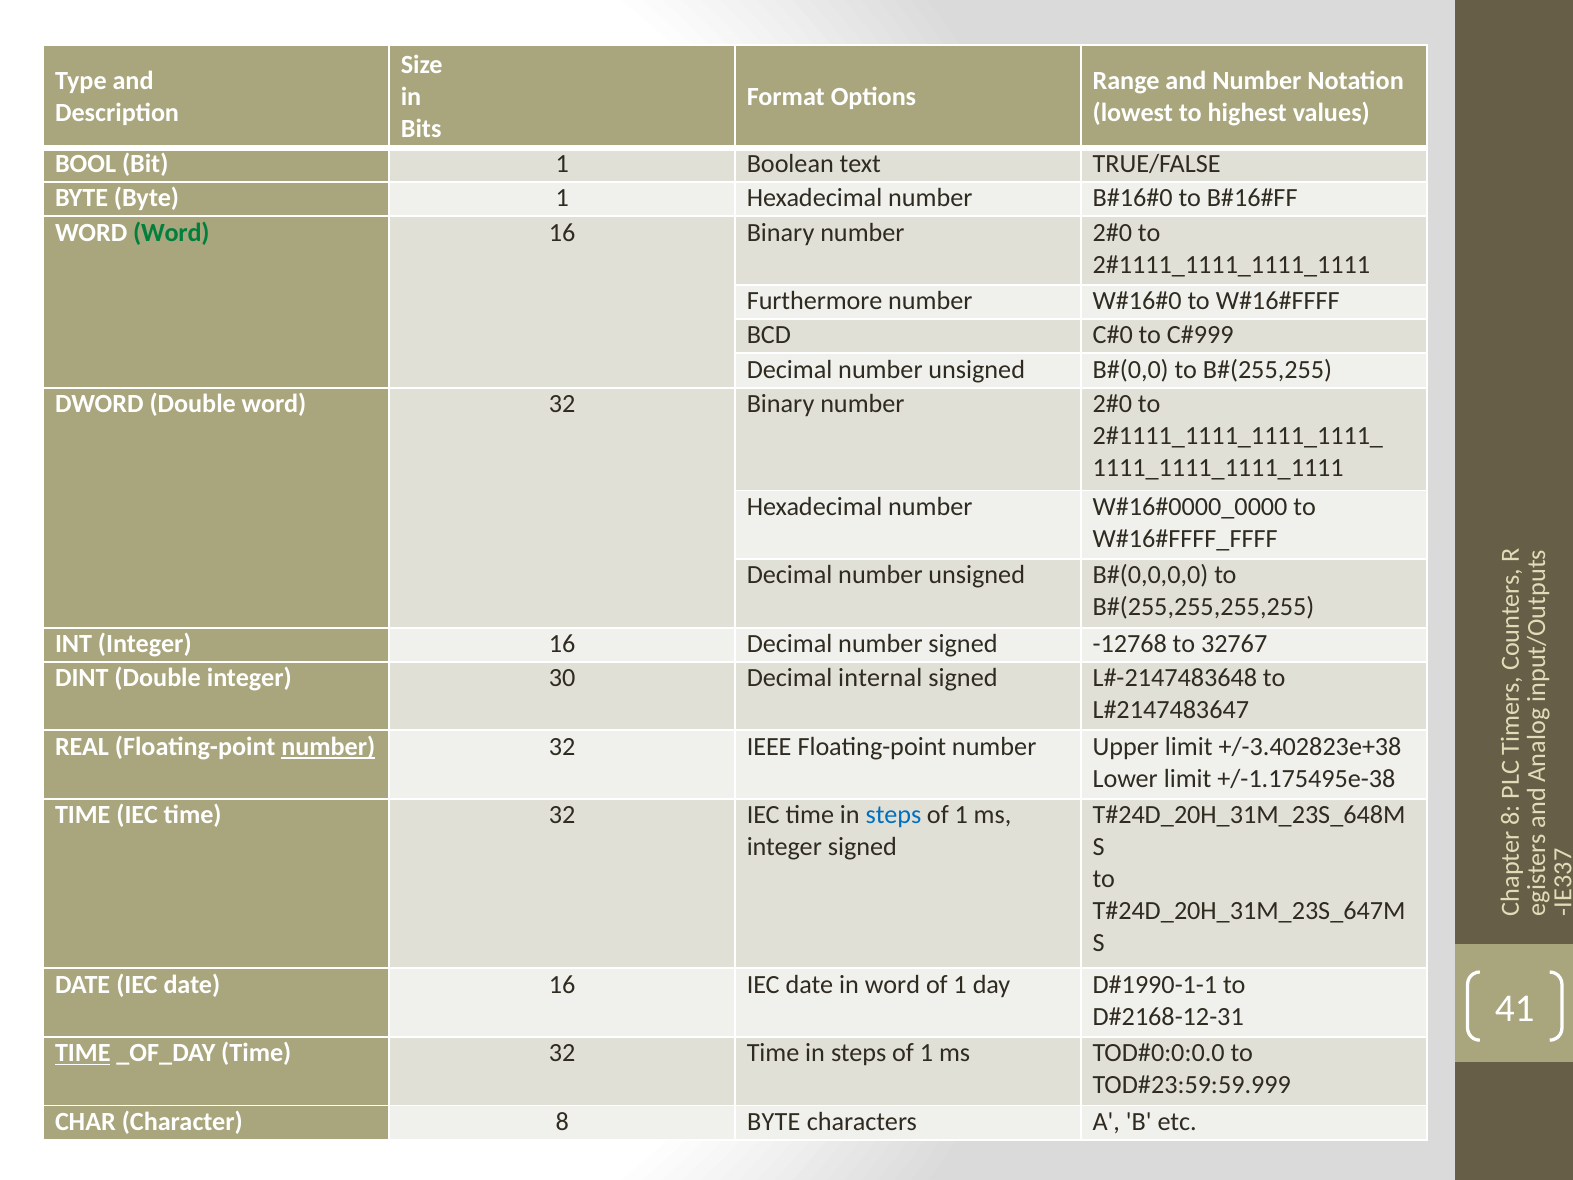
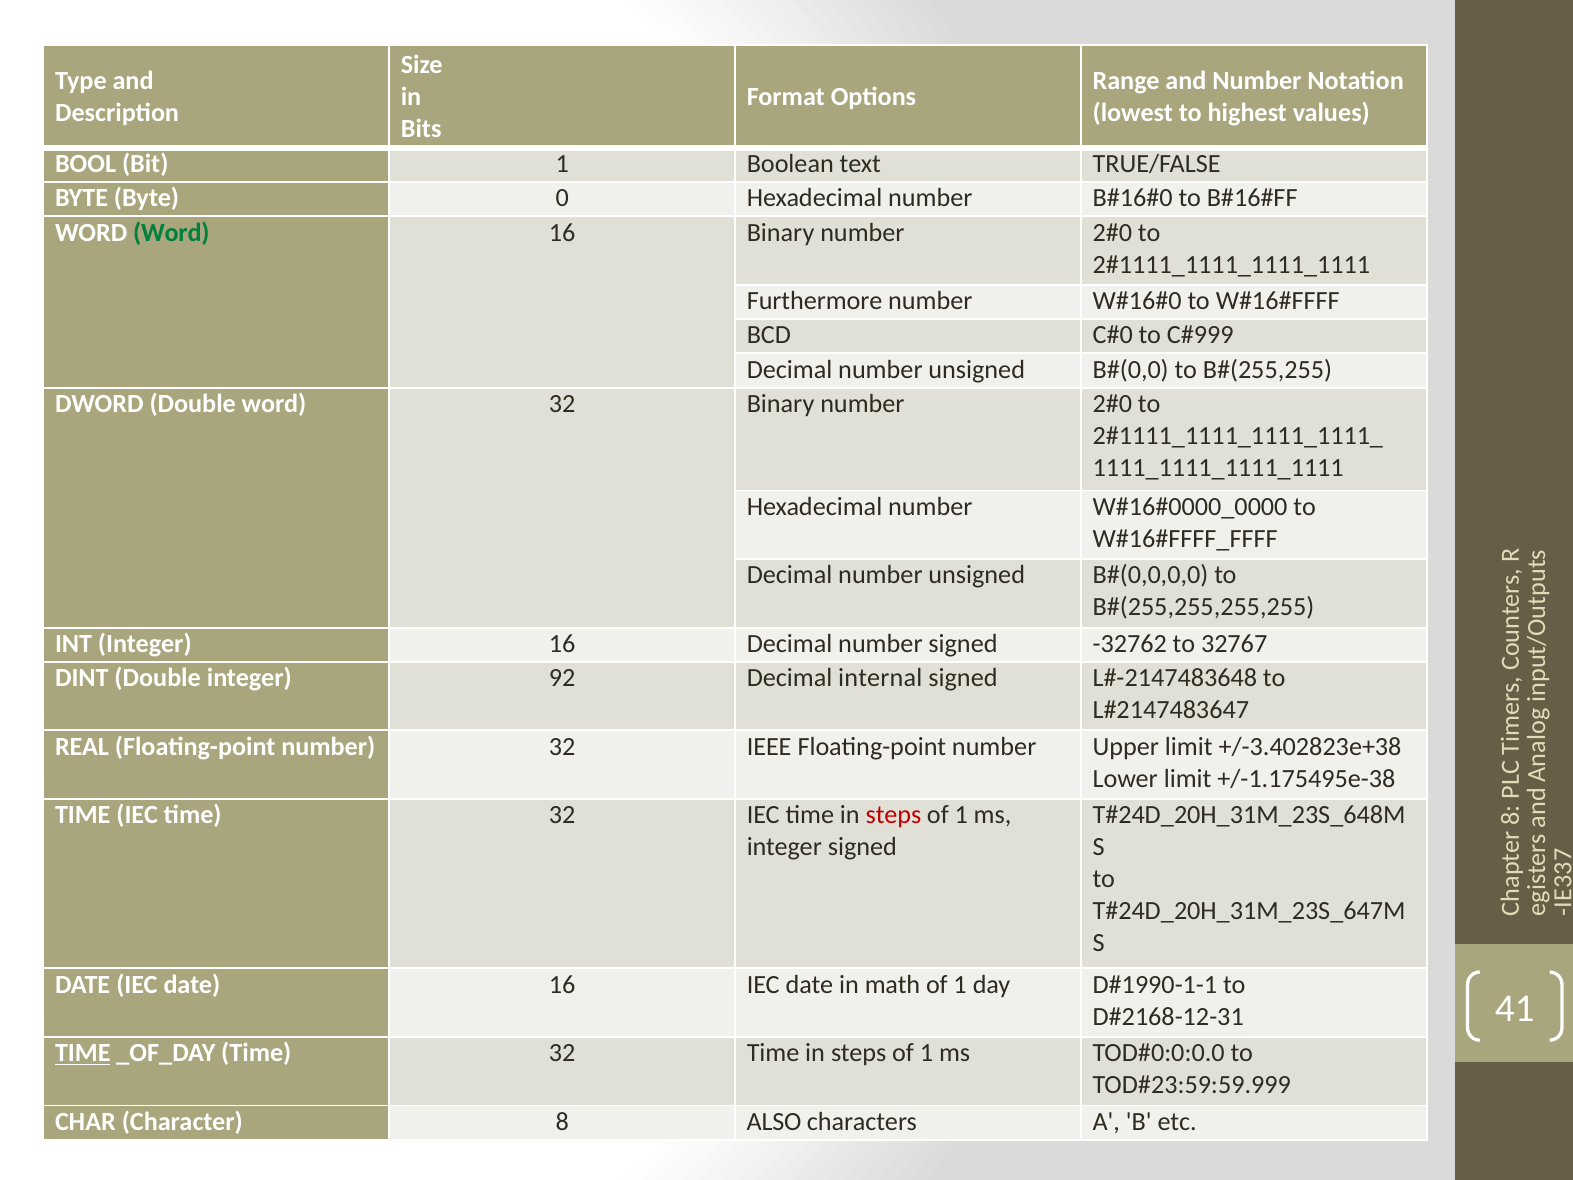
Byte 1: 1 -> 0 (562, 198)
-12768: -12768 -> -32762 (1130, 644)
30: 30 -> 92 (562, 678)
number underline: present -> none (328, 747)
steps colour: blue -> red (893, 815)
in word: word -> math (892, 984)
8 BYTE: BYTE -> ALSO (774, 1121)
